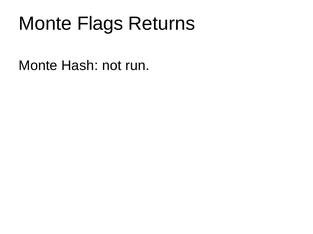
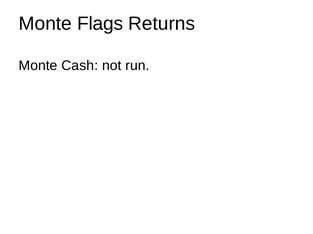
Hash: Hash -> Cash (80, 66)
